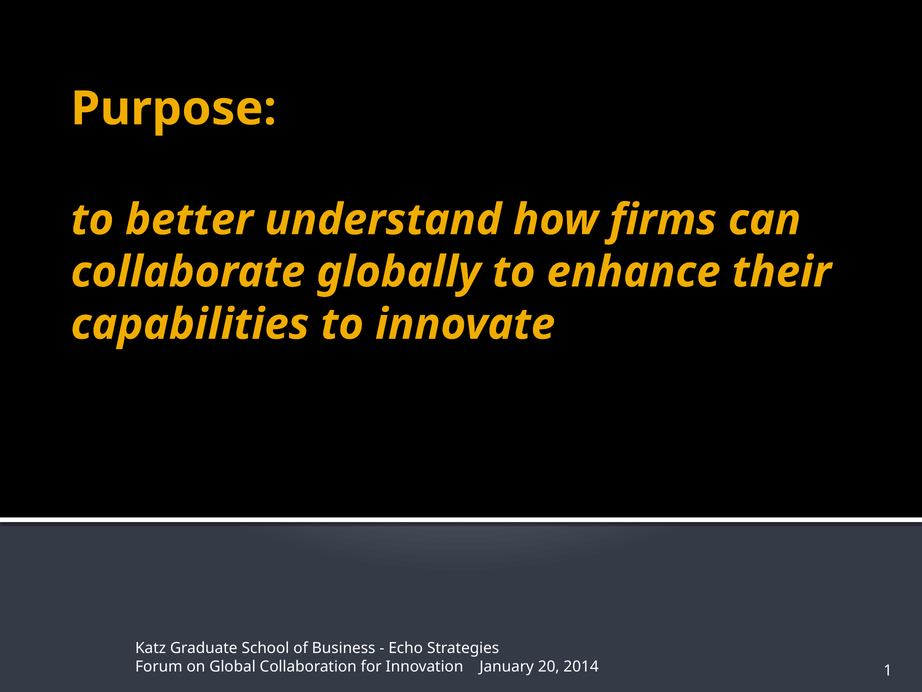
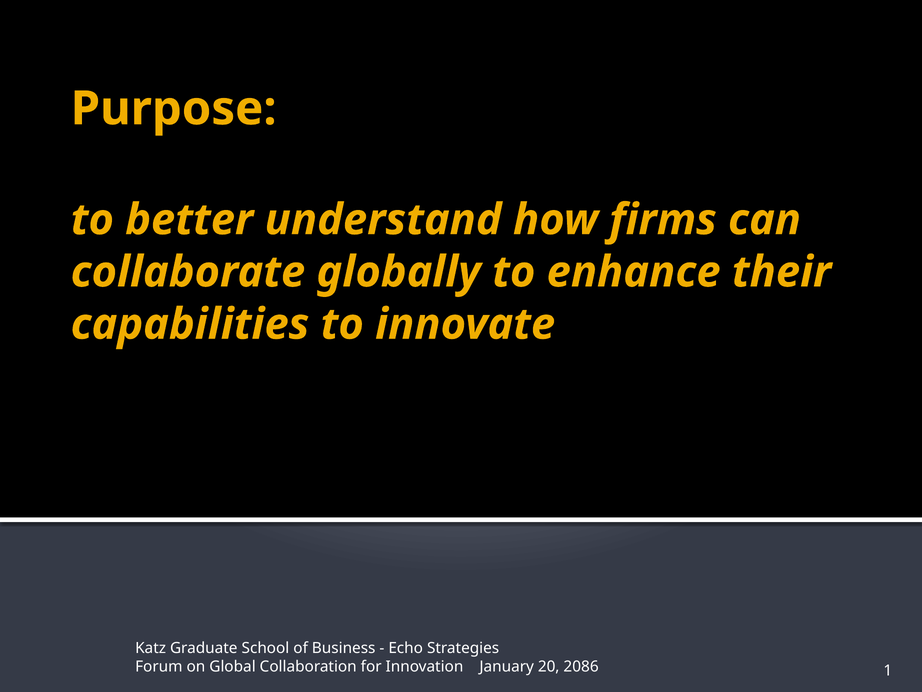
2014: 2014 -> 2086 (581, 666)
